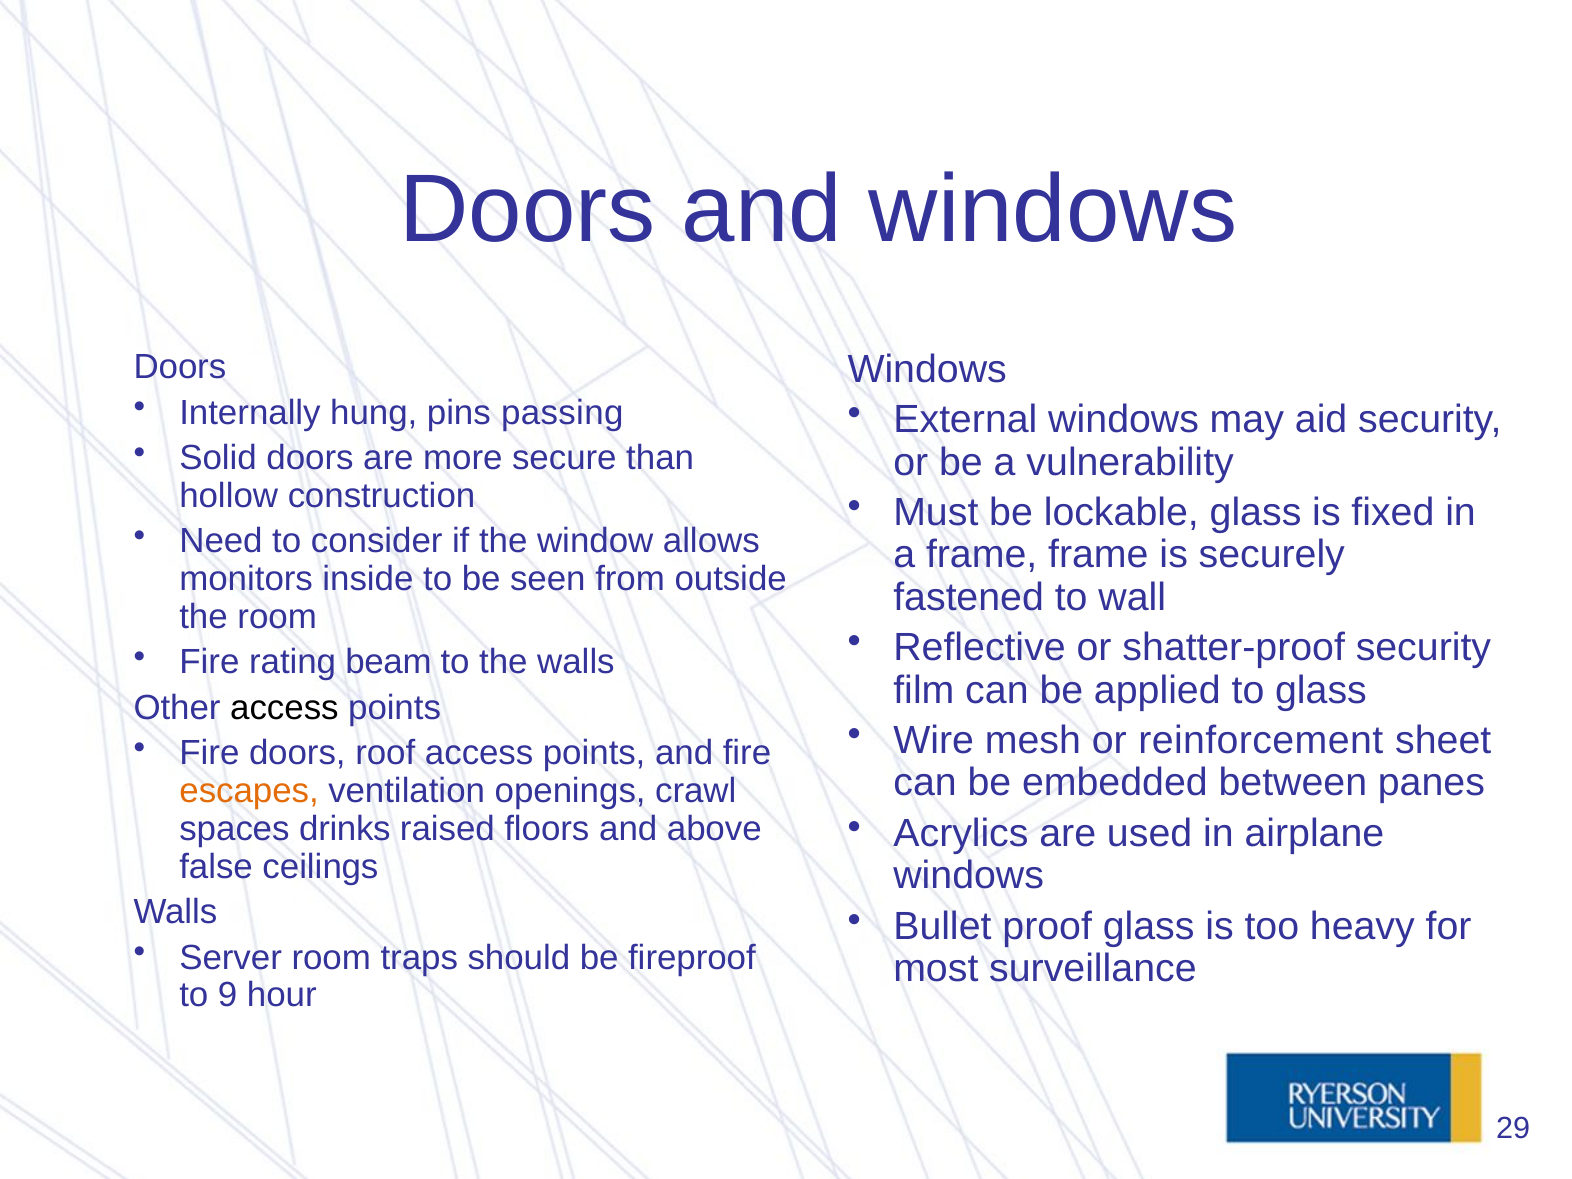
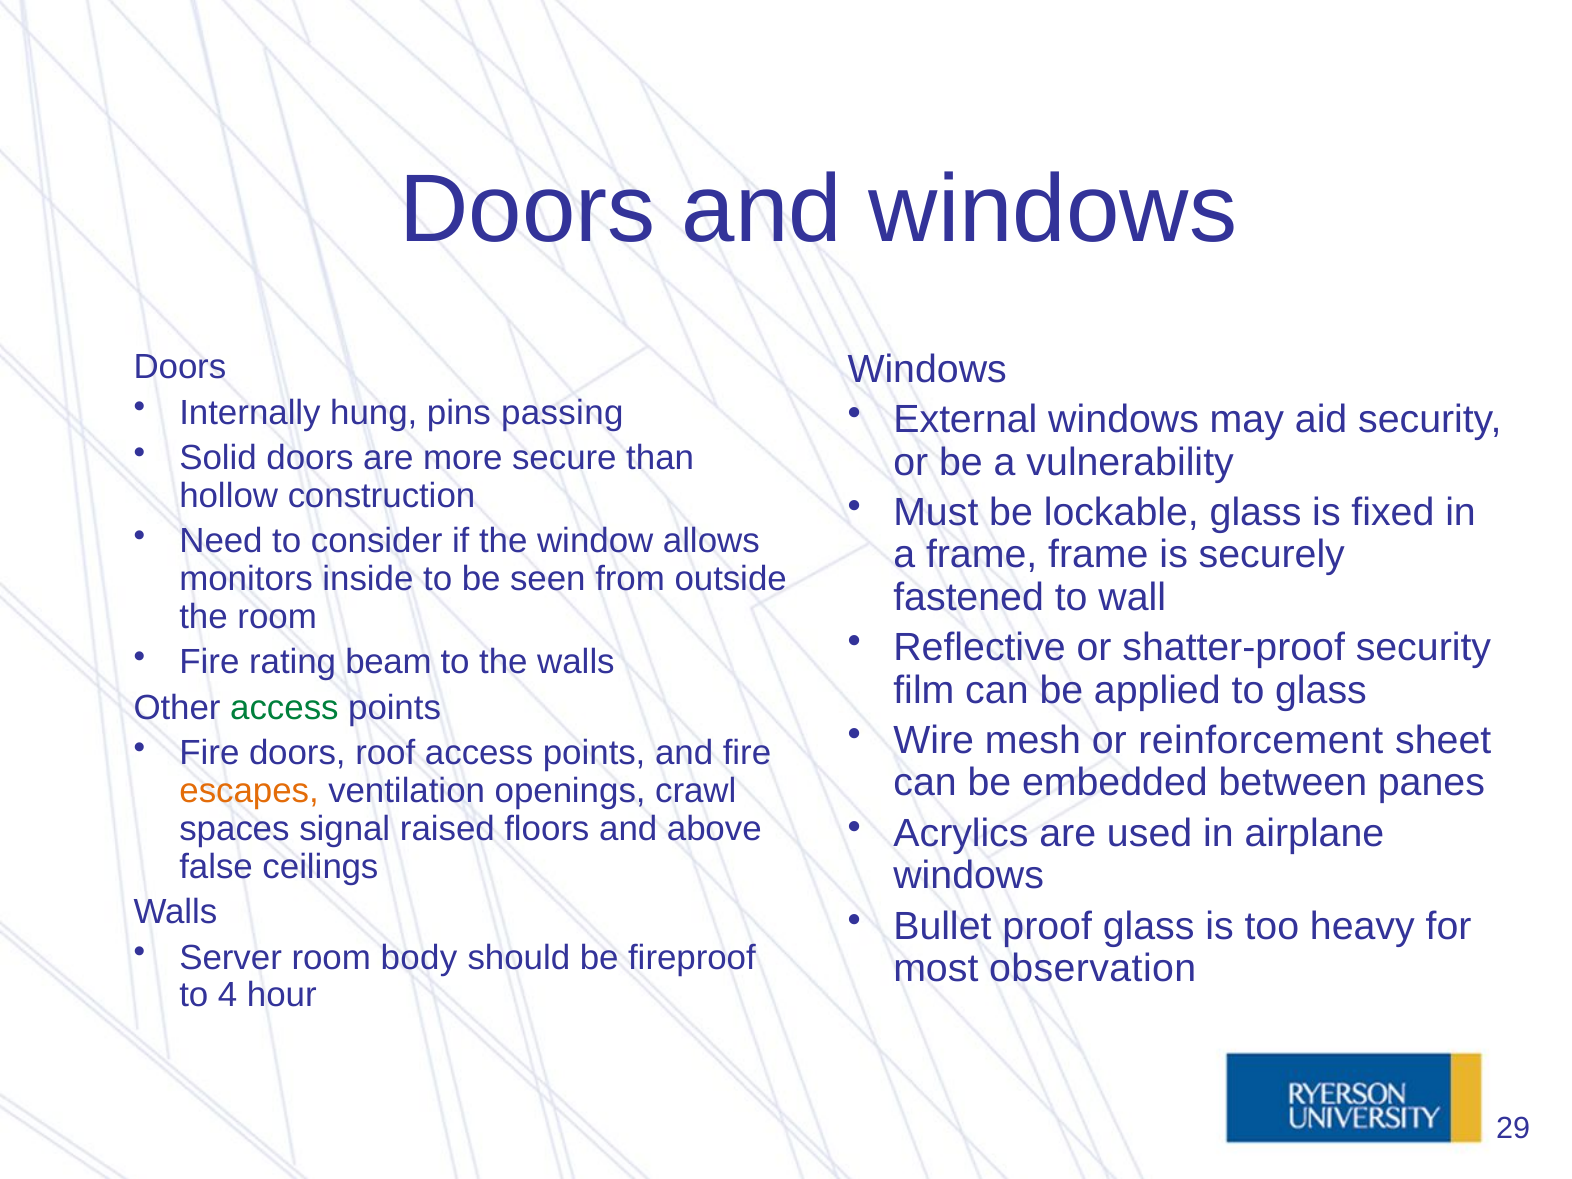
access colour: black -> green (284, 708)
drinks: drinks -> signal (345, 829)
traps: traps -> body (419, 958)
surveillance: surveillance -> observation (1093, 969)
9: 9 -> 4 (228, 995)
